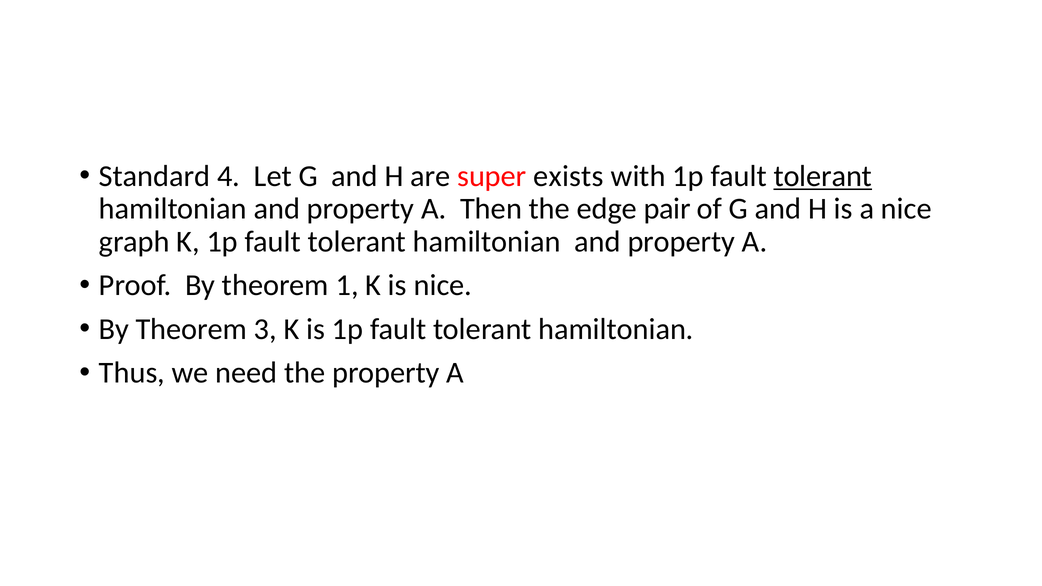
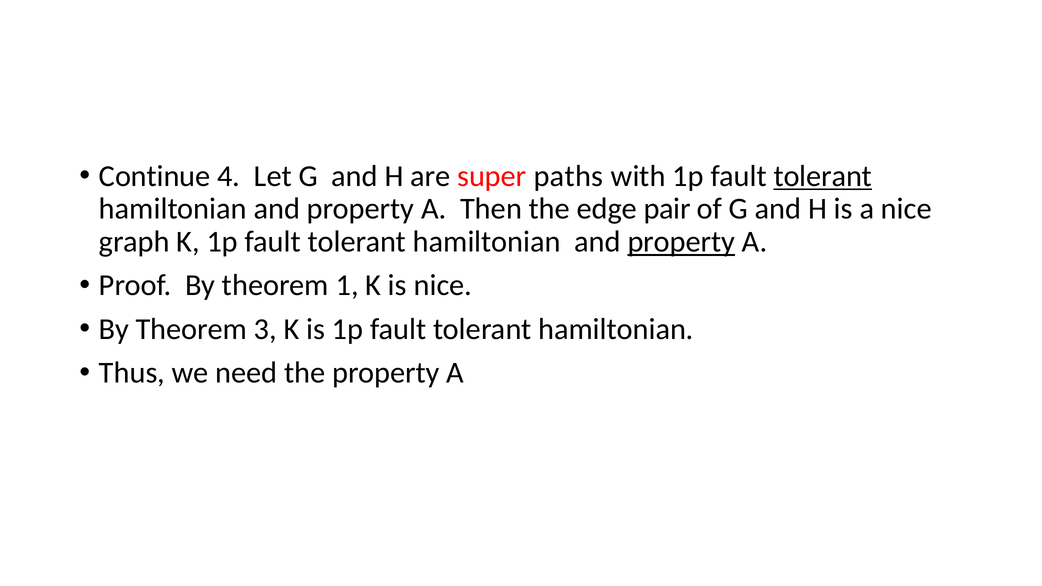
Standard: Standard -> Continue (155, 176)
exists: exists -> paths (569, 176)
property underline: none -> present (681, 242)
